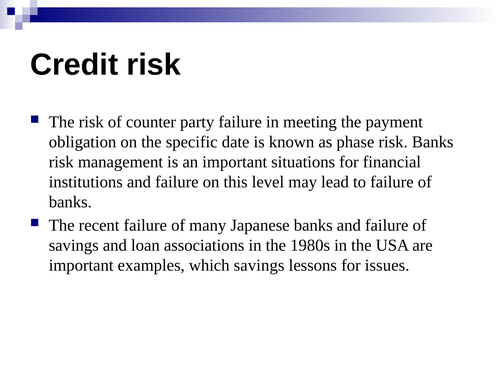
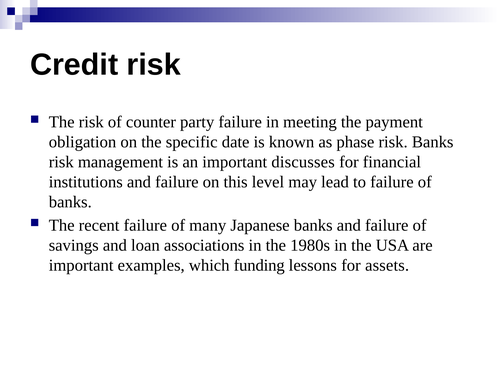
situations: situations -> discusses (303, 162)
which savings: savings -> funding (259, 265)
issues: issues -> assets (387, 265)
